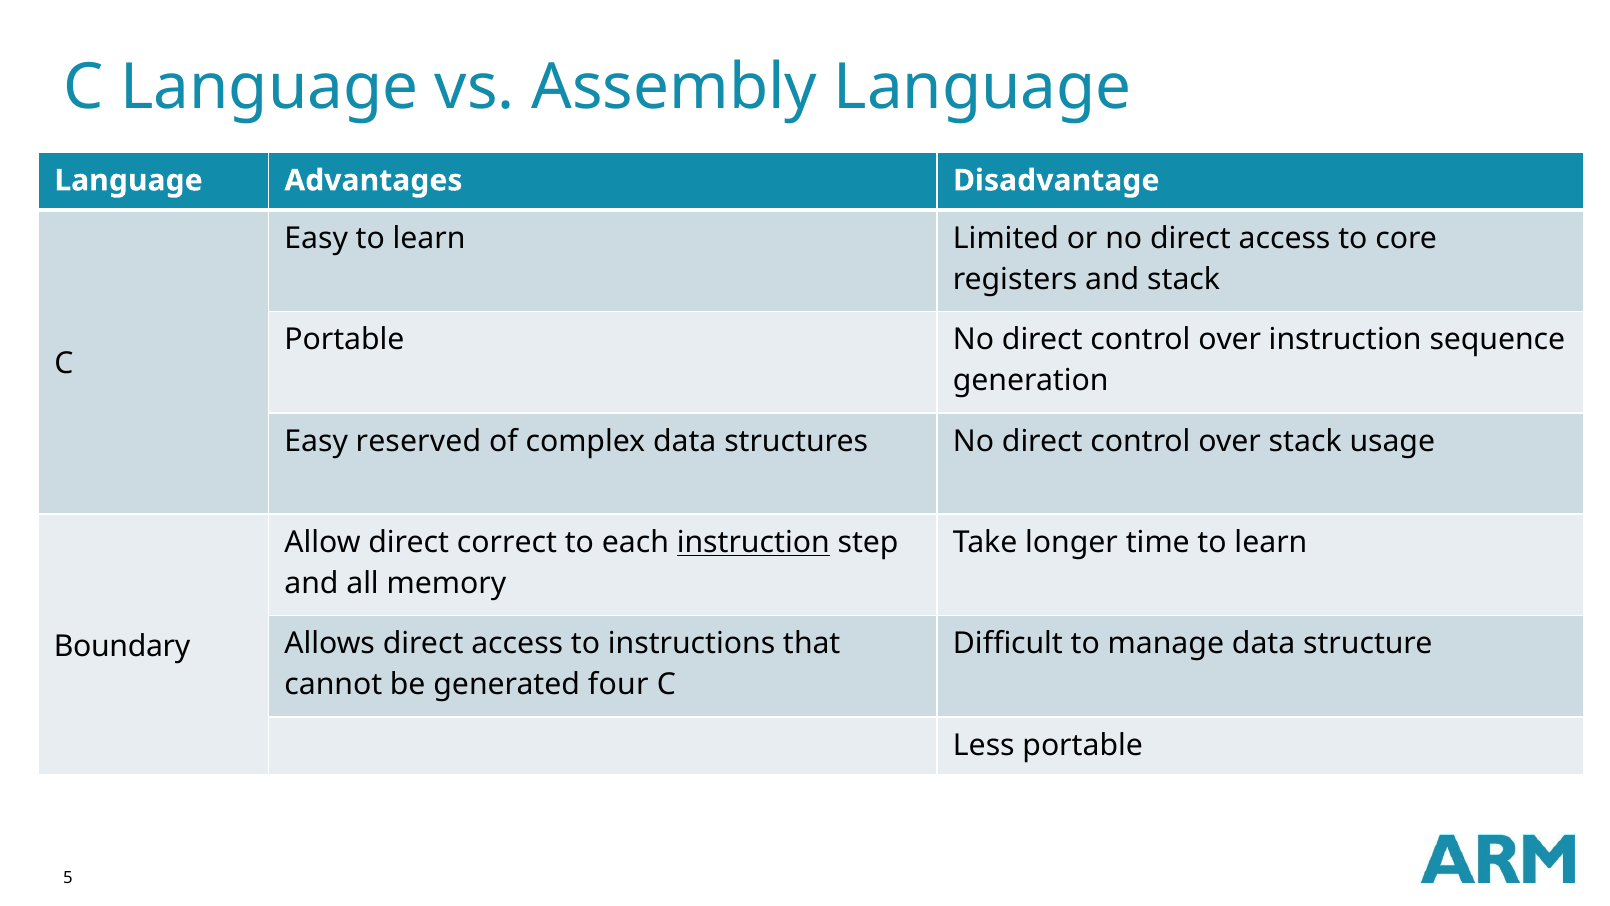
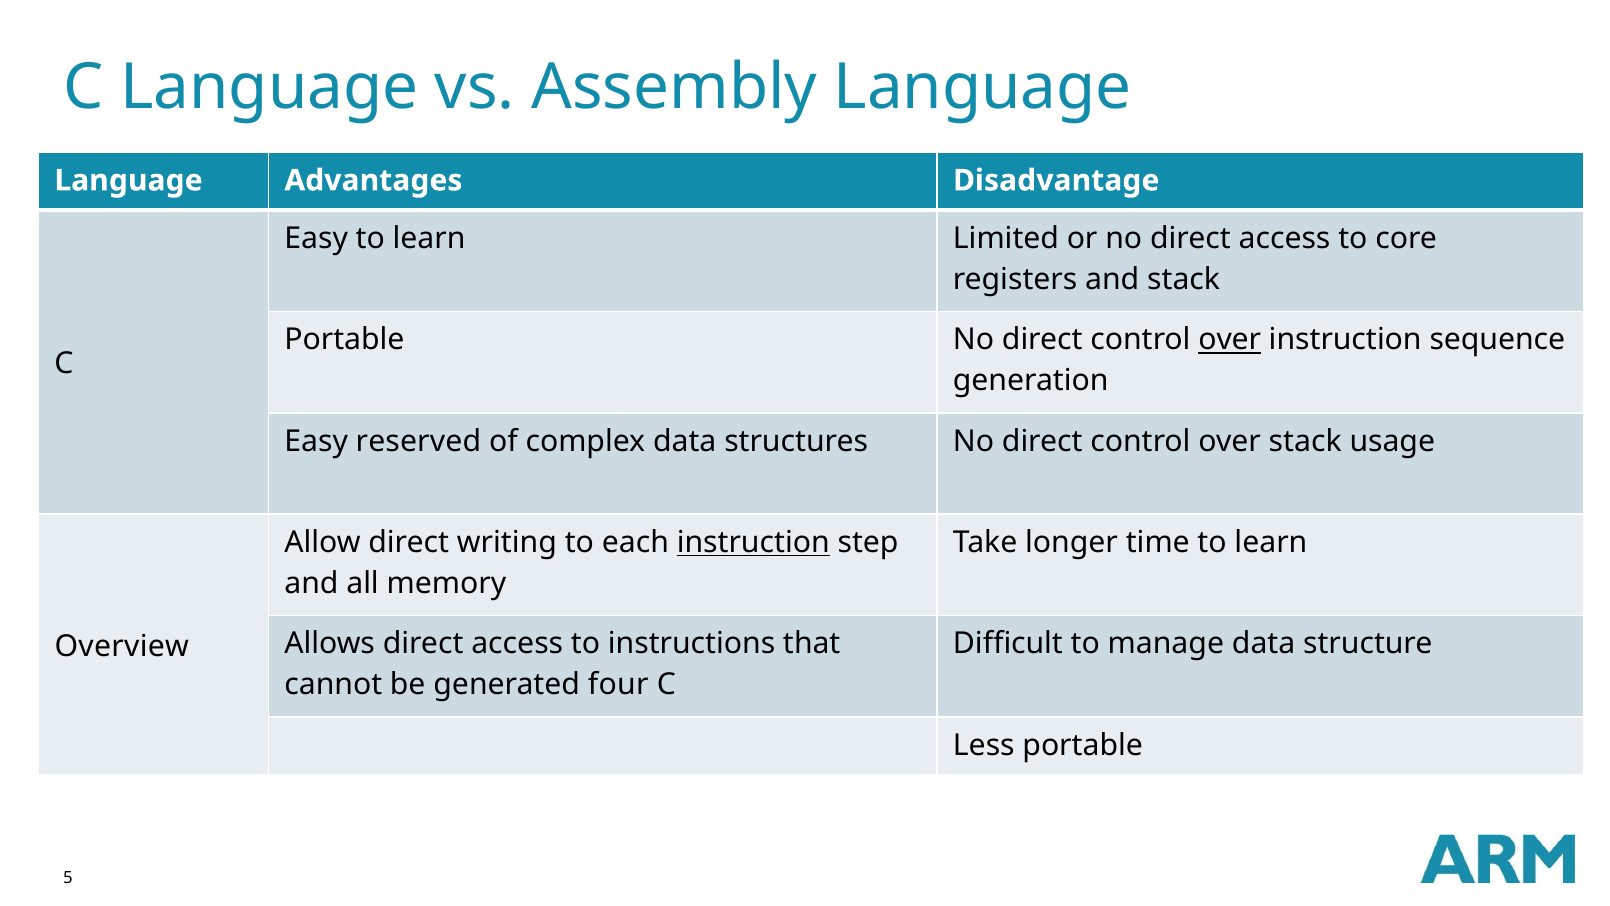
over underline: none -> present (1230, 340)
correct: correct -> writing (507, 542)
Boundary: Boundary -> Overview (122, 646)
